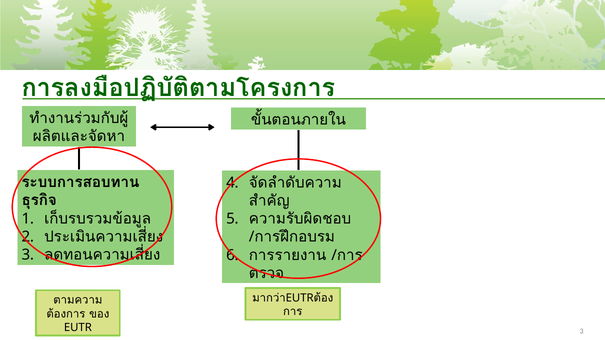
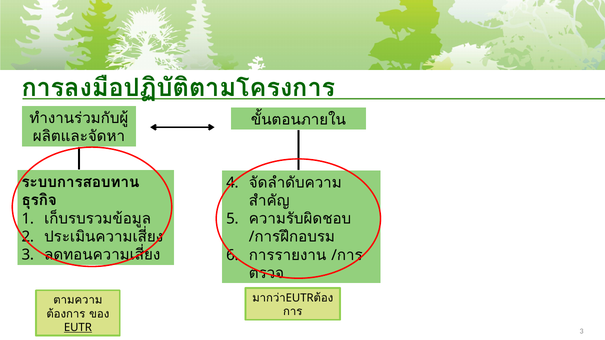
EUTR underline: none -> present (78, 328)
